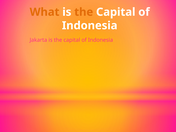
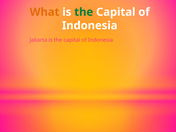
the colour: orange -> green (84, 12)
